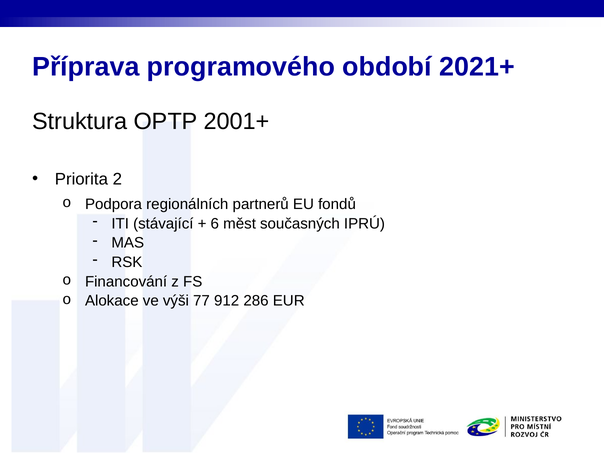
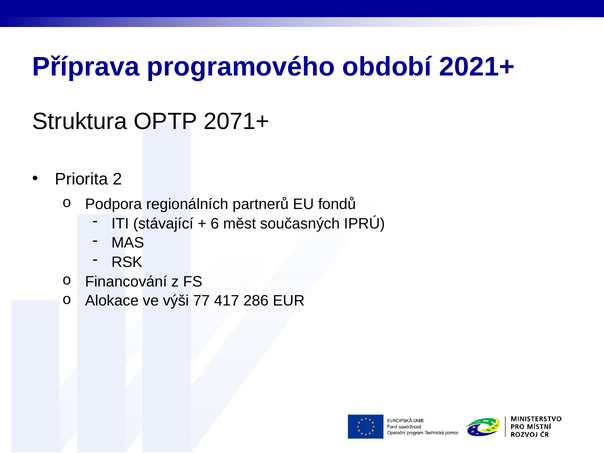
2001+: 2001+ -> 2071+ (236, 122)
912: 912 -> 417 (227, 301)
